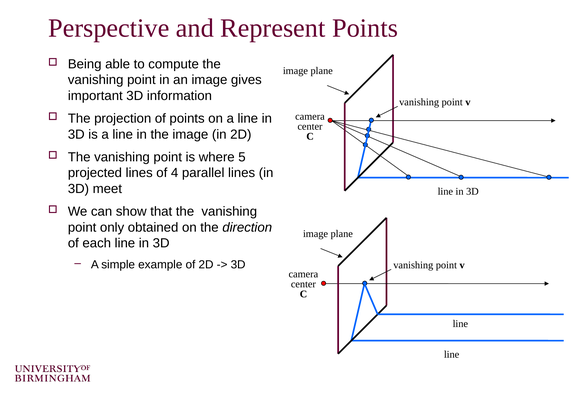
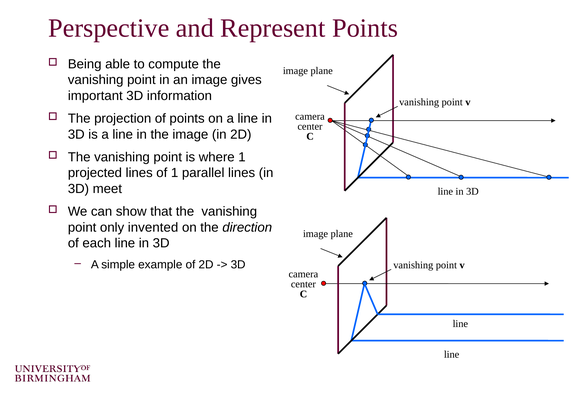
where 5: 5 -> 1 (242, 157)
of 4: 4 -> 1 (175, 173)
obtained: obtained -> invented (153, 228)
